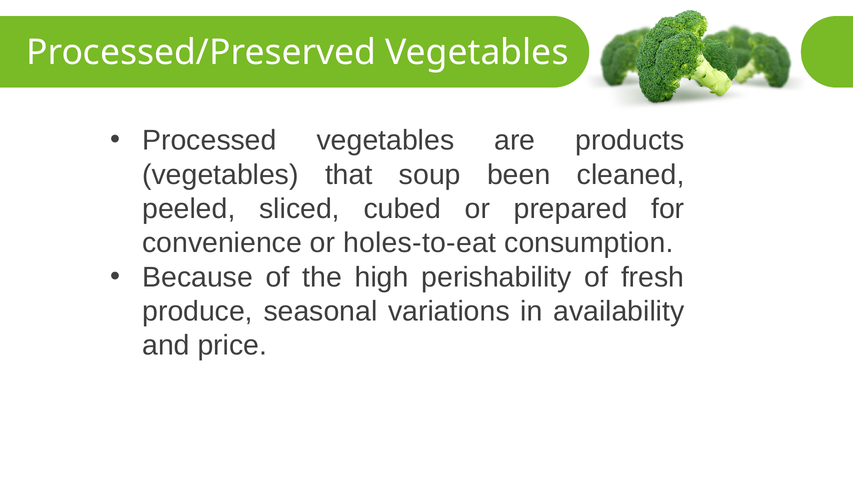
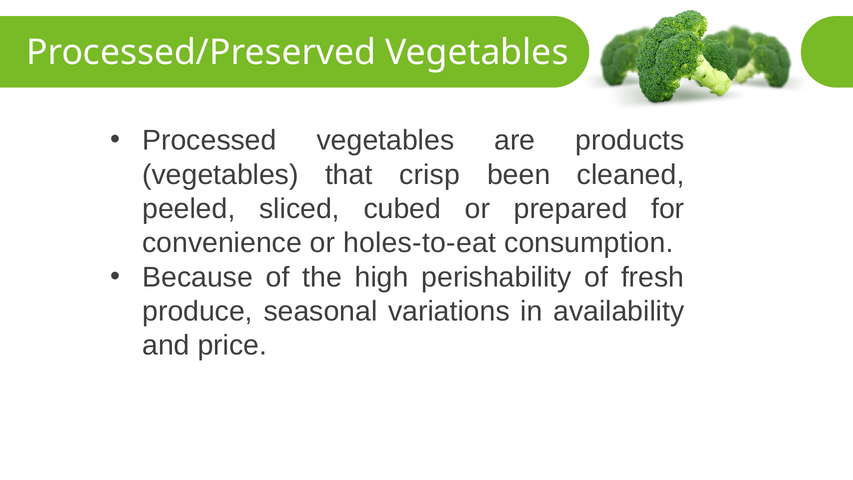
soup: soup -> crisp (430, 175)
